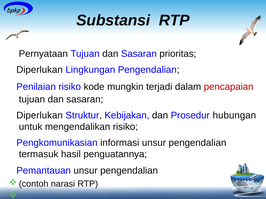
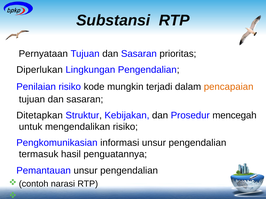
pencapaian colour: red -> orange (229, 87)
Diperlukan: Diperlukan -> Ditetapkan (40, 116)
hubungan: hubungan -> mencegah (234, 116)
